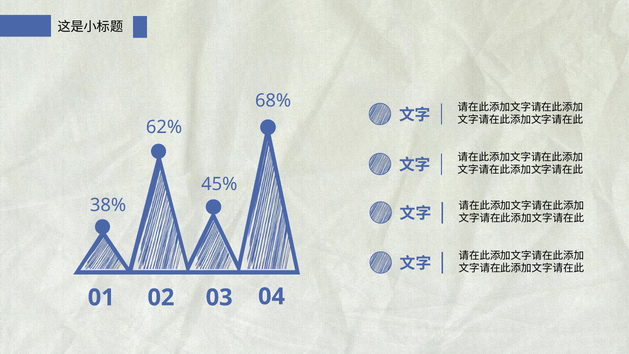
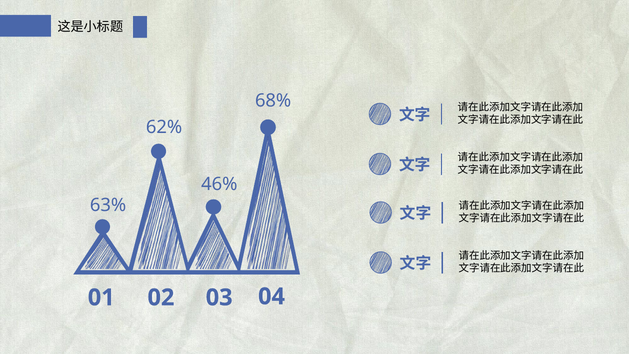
45%: 45% -> 46% (219, 184)
38%: 38% -> 63% (108, 205)
